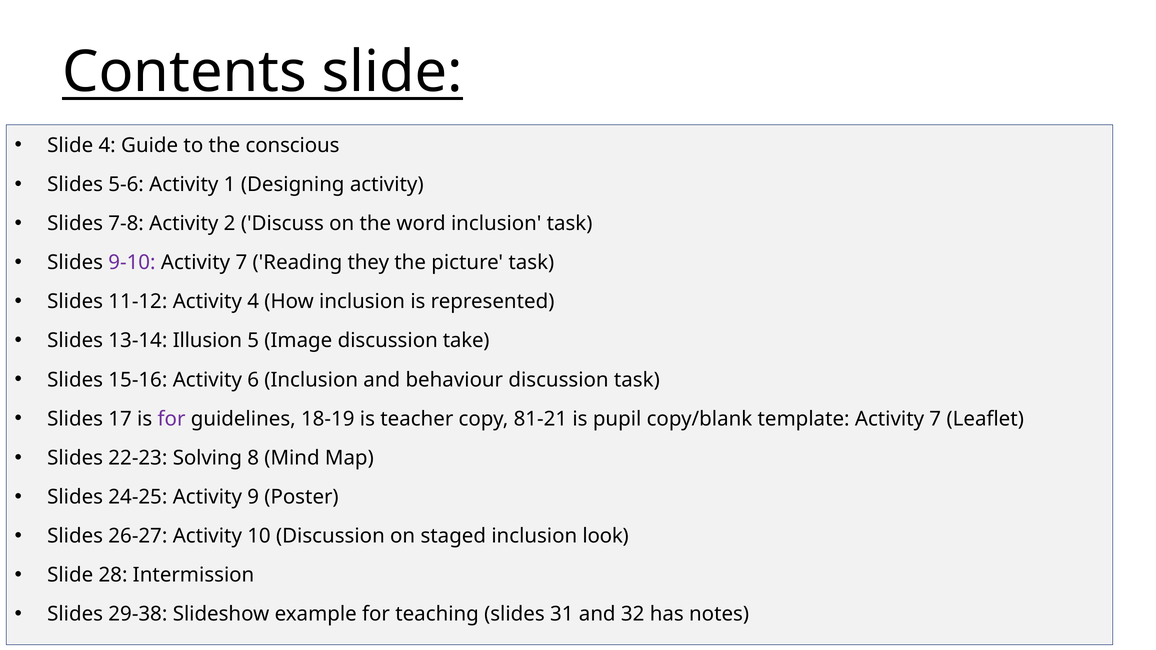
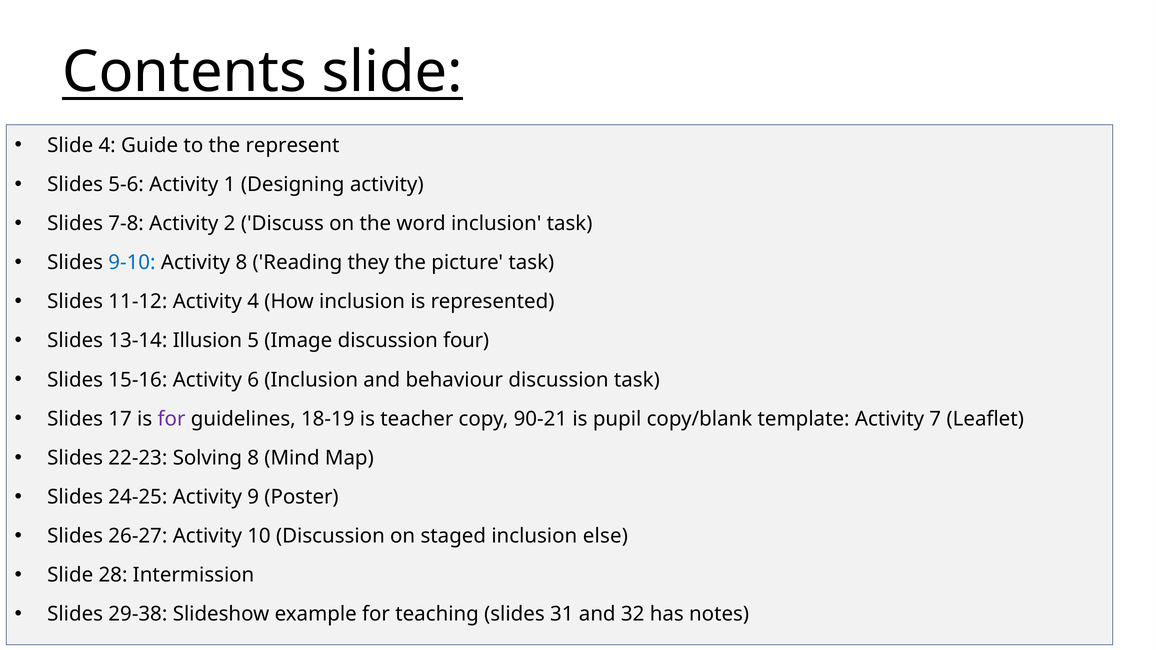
conscious: conscious -> represent (292, 145)
9-10 colour: purple -> blue (132, 263)
7: 7 -> 8 (241, 263)
take: take -> four (466, 341)
81-21: 81-21 -> 90-21 (540, 419)
look: look -> else (605, 536)
